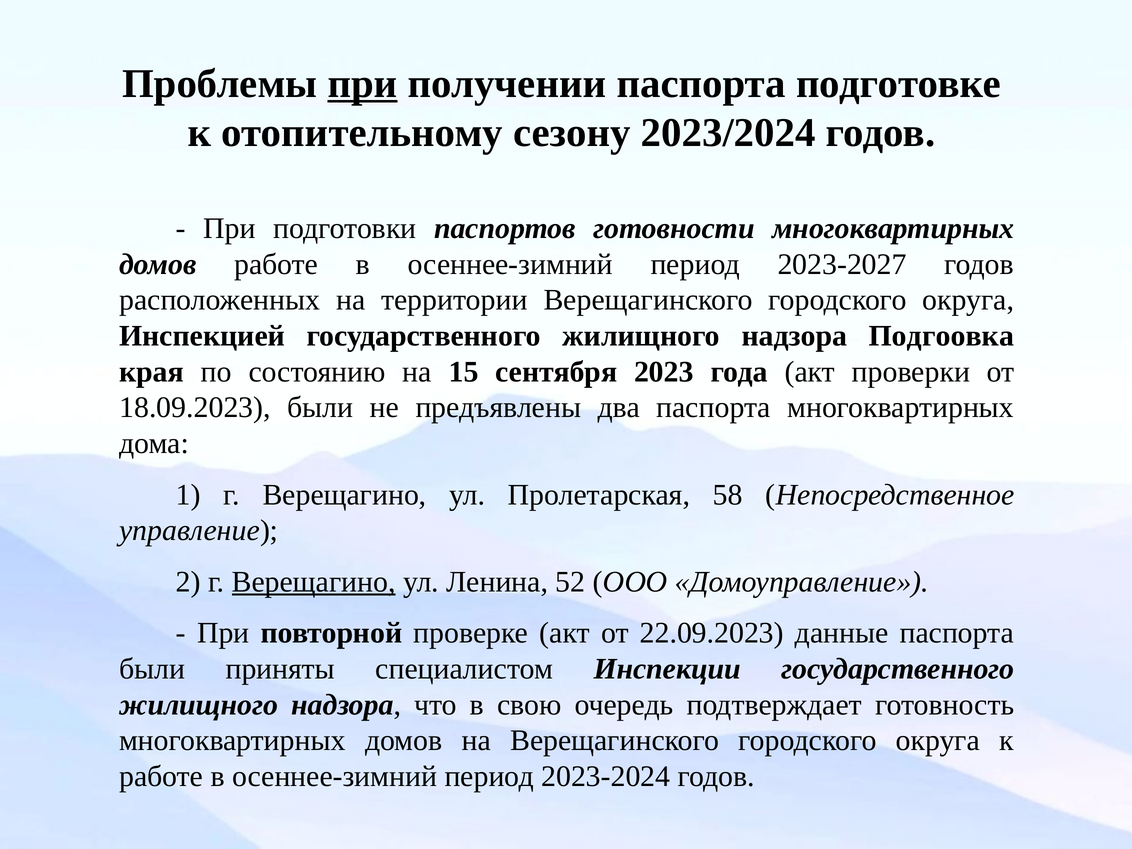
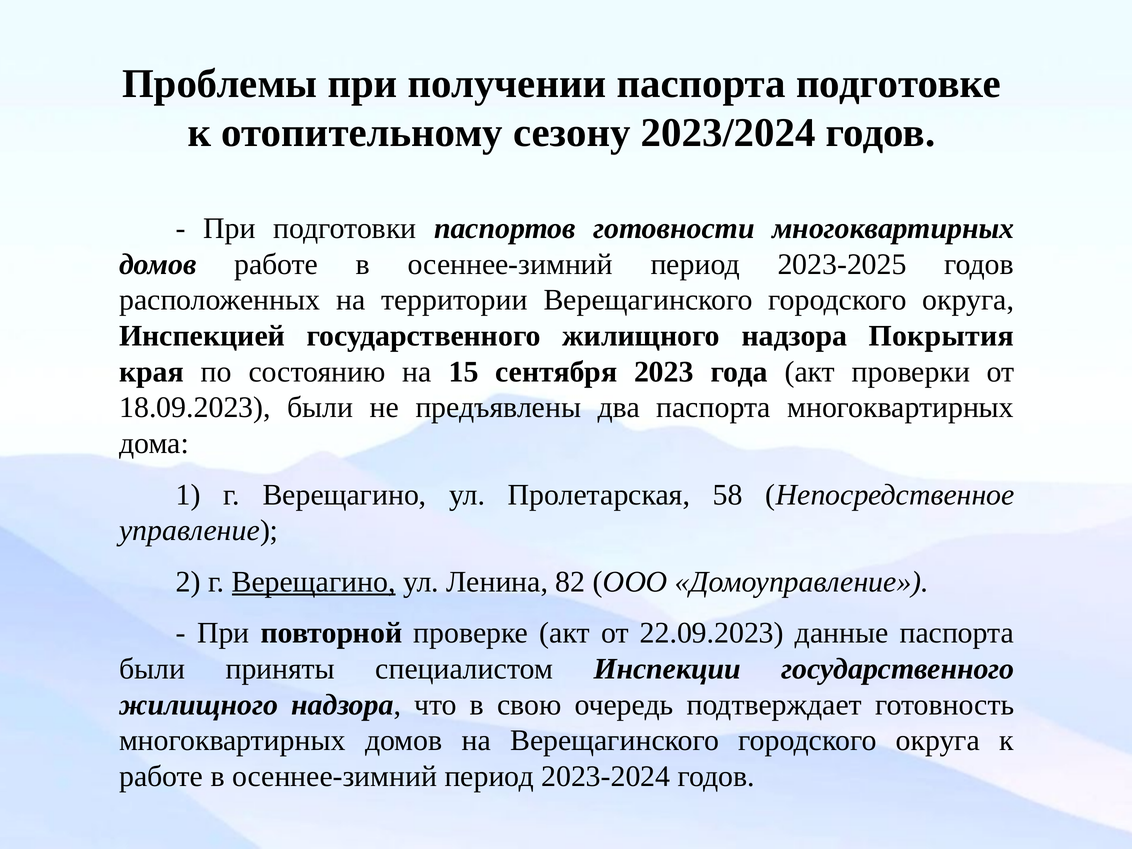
при underline: present -> none (362, 84)
2023-2027: 2023-2027 -> 2023-2025 (842, 264)
Подгоовка: Подгоовка -> Покрытия (941, 336)
52: 52 -> 82 (570, 582)
